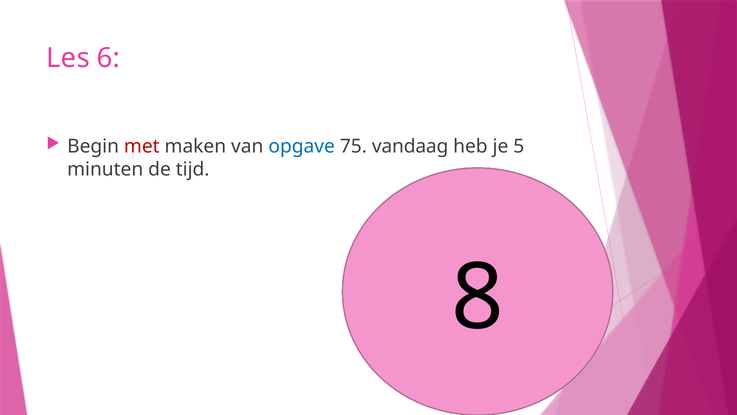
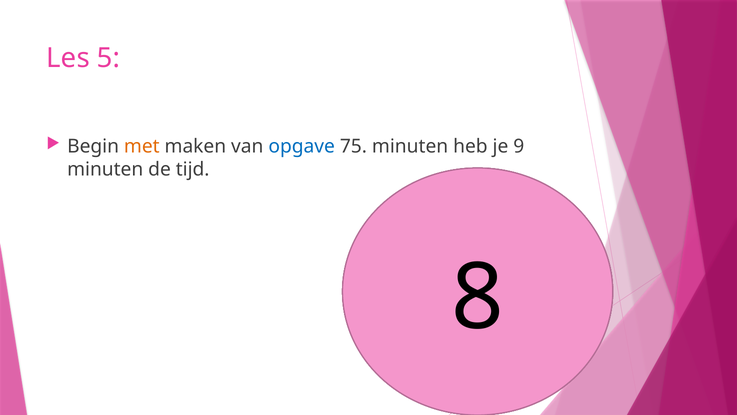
6: 6 -> 5 (109, 58)
met colour: red -> orange (142, 146)
75 vandaag: vandaag -> minuten (410, 146)
5: 5 -> 9 (519, 146)
